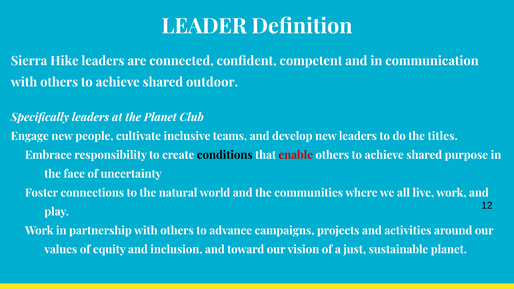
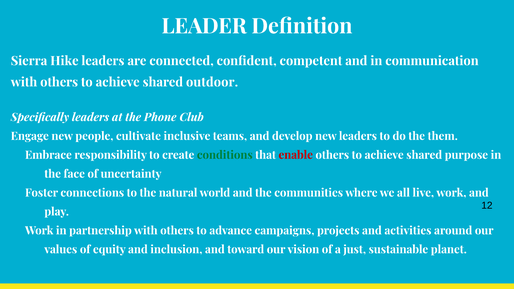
the Planet: Planet -> Phone (160, 117)
titles: titles -> them (443, 136)
conditions colour: black -> green (225, 155)
